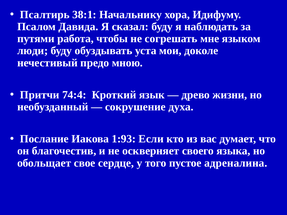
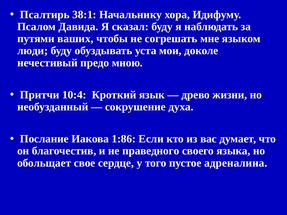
работа: работа -> ваших (75, 39)
74:4: 74:4 -> 10:4 (74, 95)
1:93: 1:93 -> 1:86 (124, 139)
оскверняет: оскверняет -> праведного (151, 151)
